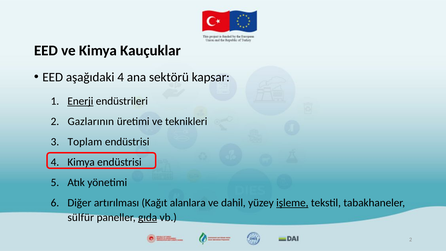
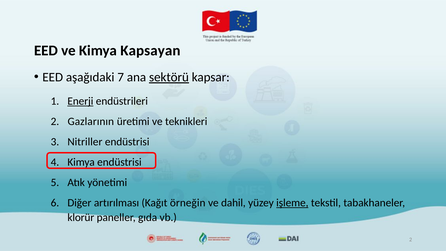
Kauçuklar: Kauçuklar -> Kapsayan (150, 51)
aşağıdaki 4: 4 -> 7 (121, 77)
sektörü underline: none -> present (169, 77)
Toplam: Toplam -> Nitriller (85, 142)
alanlara: alanlara -> örneğin (188, 203)
sülfür: sülfür -> klorür (81, 217)
gıda underline: present -> none (148, 217)
